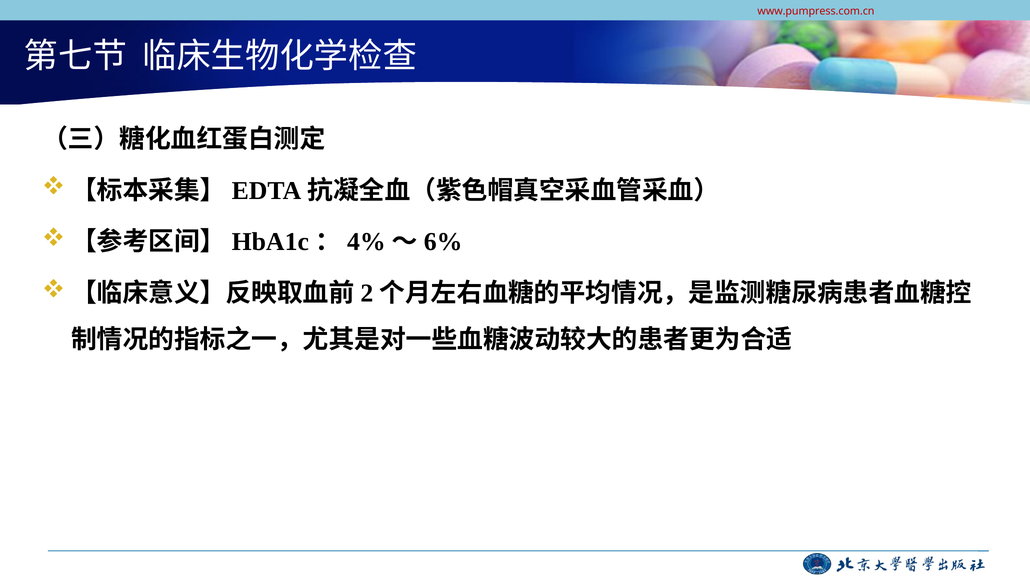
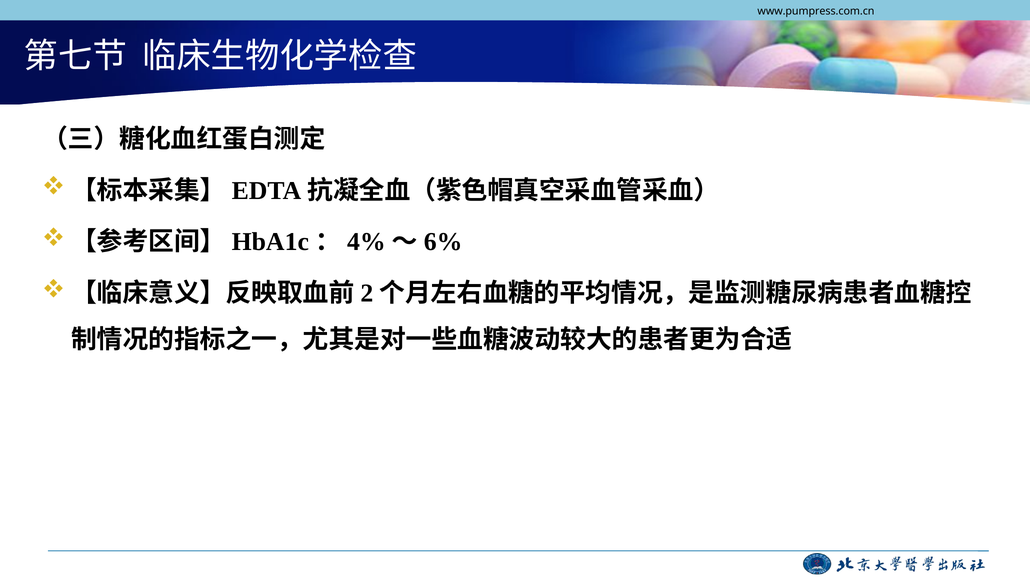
www.pumpress.com.cn colour: red -> black (816, 11)
